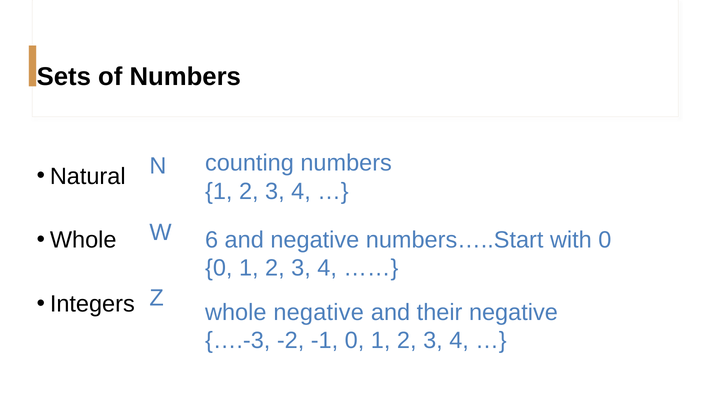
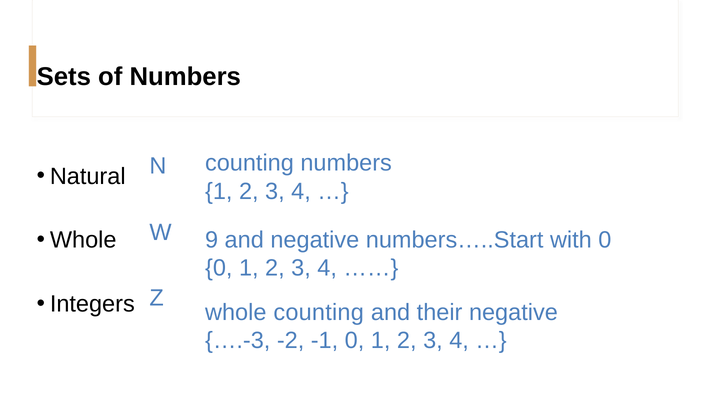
6: 6 -> 9 (212, 240)
whole negative: negative -> counting (319, 312)
